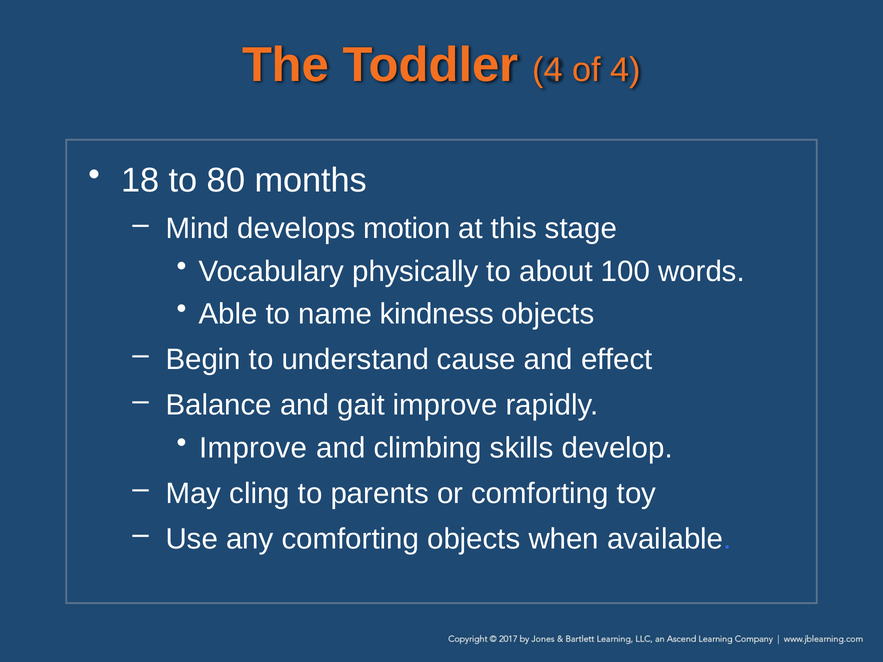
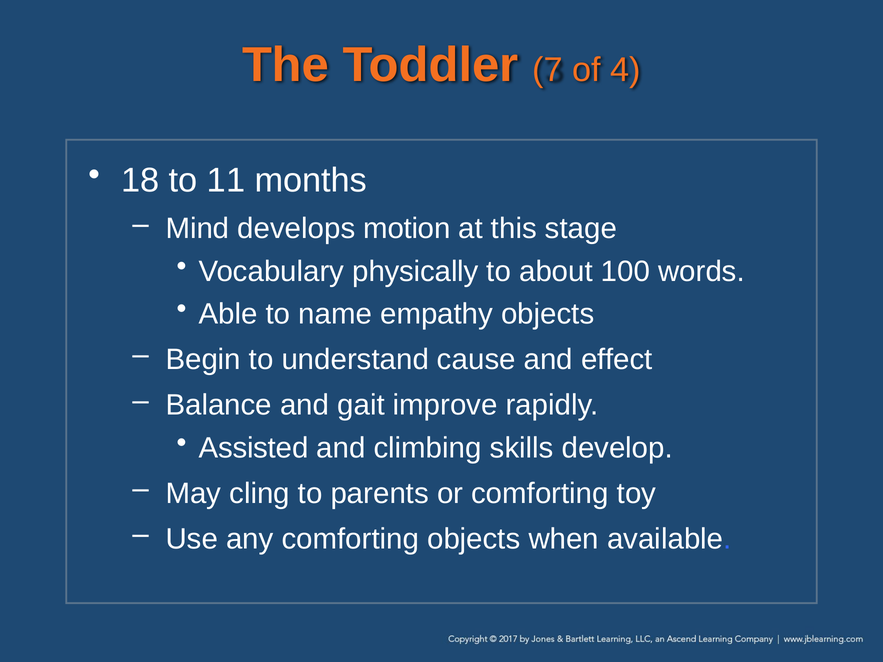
Toddler 4: 4 -> 7 (548, 70)
80: 80 -> 11 (226, 180)
kindness: kindness -> empathy (437, 314)
Improve: Improve -> Assisted (254, 448)
